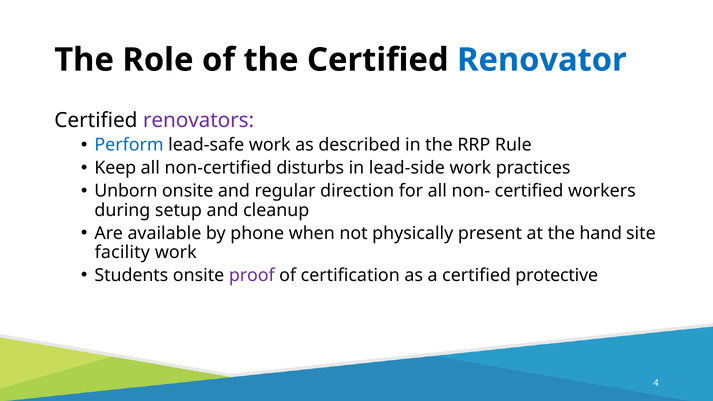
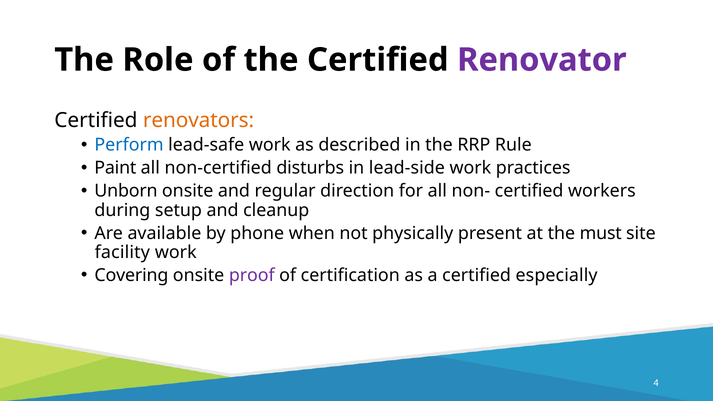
Renovator colour: blue -> purple (542, 60)
renovators colour: purple -> orange (199, 121)
Keep: Keep -> Paint (115, 168)
hand: hand -> must (601, 233)
Students: Students -> Covering (131, 275)
protective: protective -> especially (557, 275)
